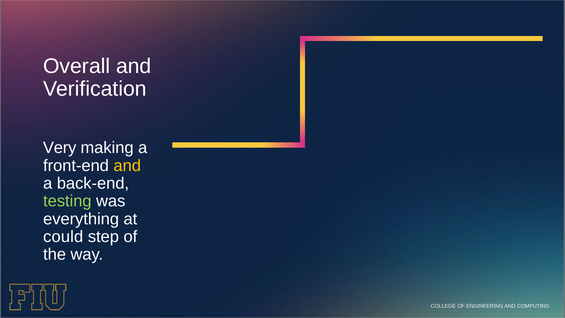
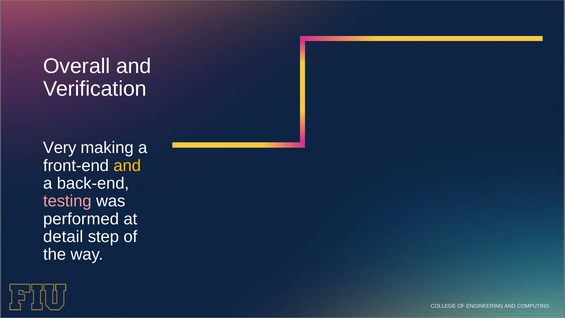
testing colour: light green -> pink (67, 201)
everything: everything -> performed (81, 219)
could: could -> detail (63, 237)
